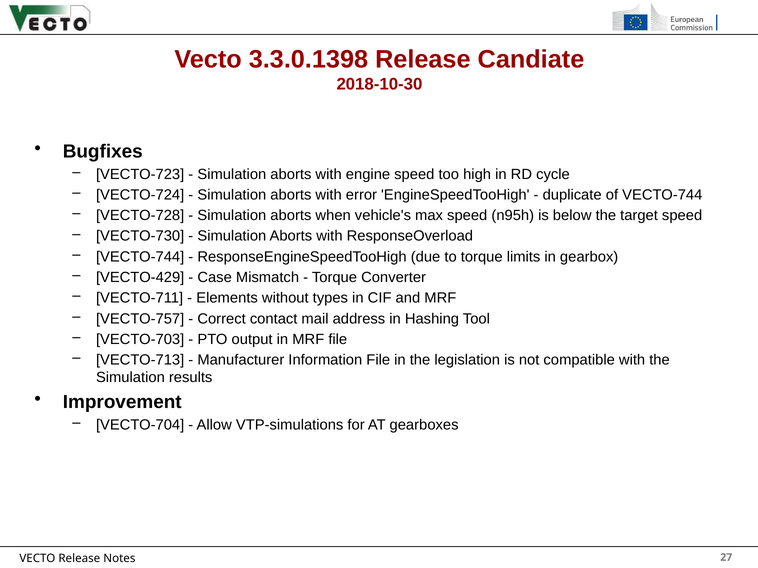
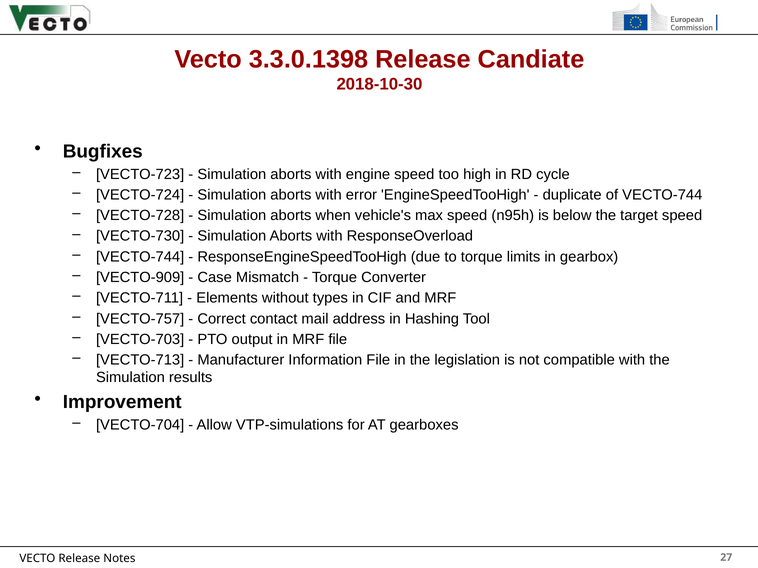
VECTO-429: VECTO-429 -> VECTO-909 (140, 278)
